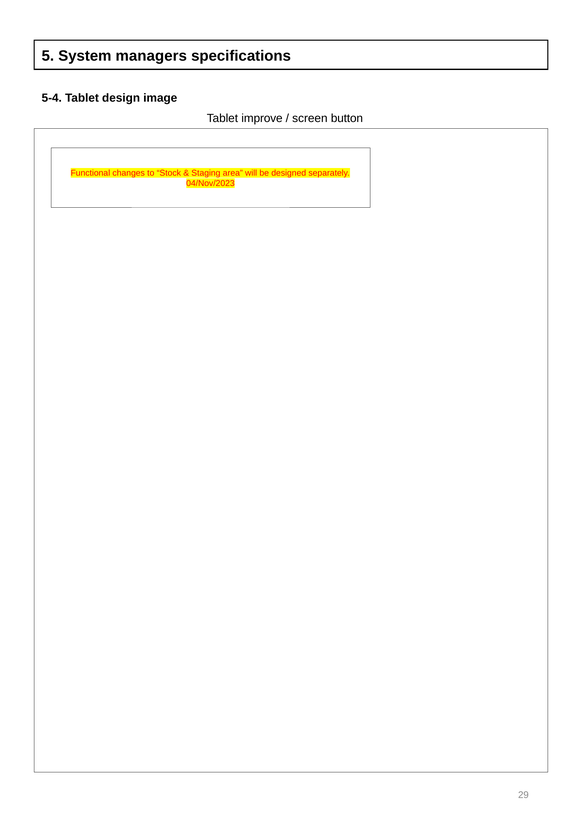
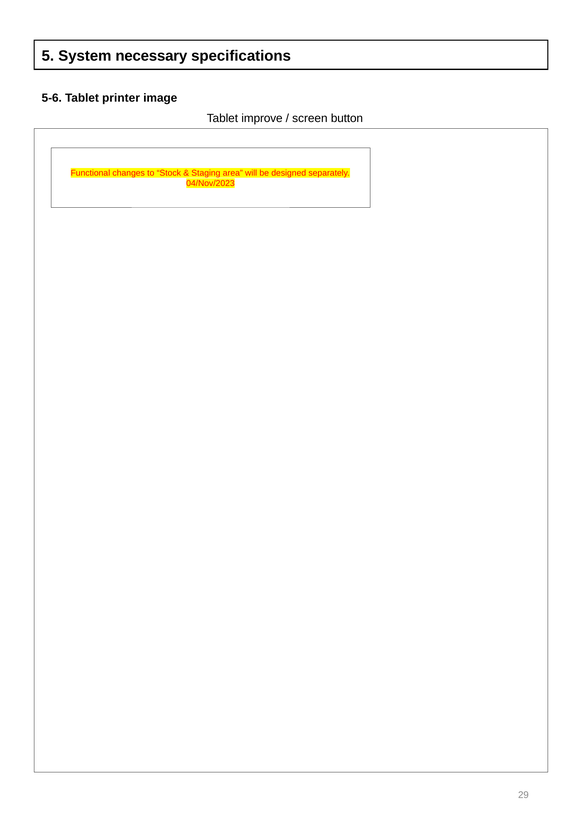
managers: managers -> necessary (151, 56)
5-4: 5-4 -> 5-6 (52, 98)
design: design -> printer (121, 98)
